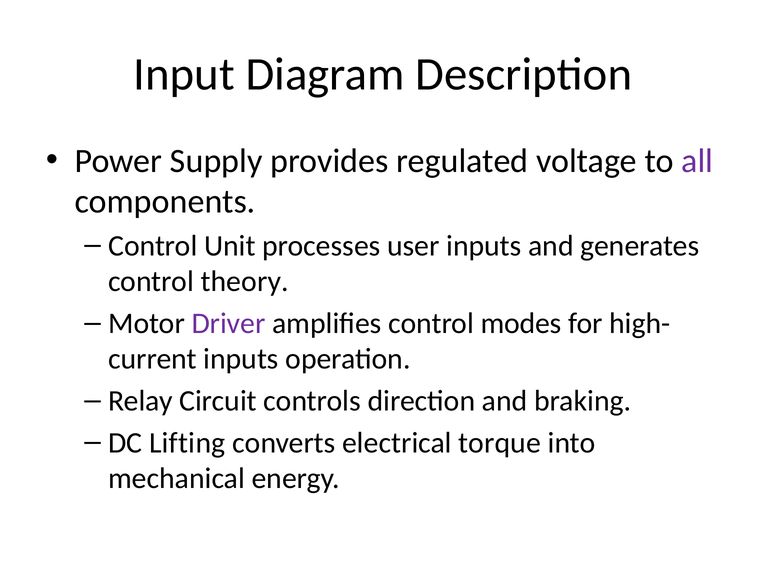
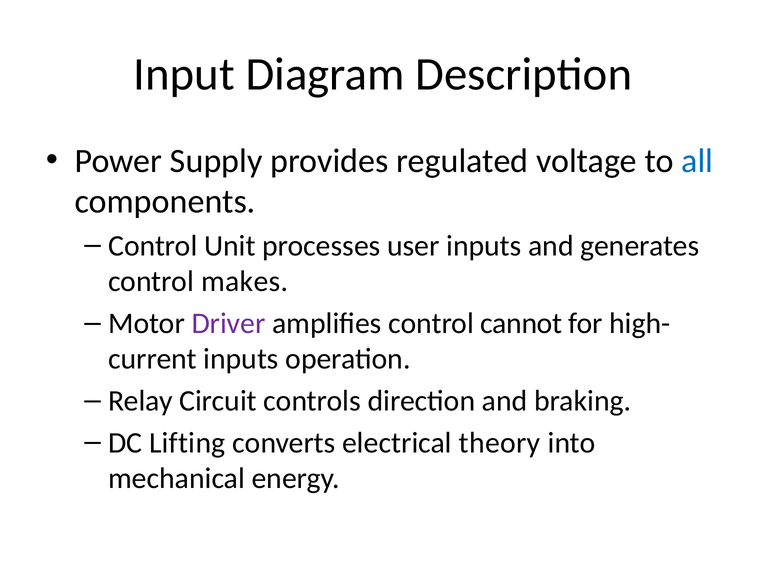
all colour: purple -> blue (697, 161)
theory: theory -> makes (245, 281)
modes: modes -> cannot (521, 323)
torque: torque -> theory (500, 442)
